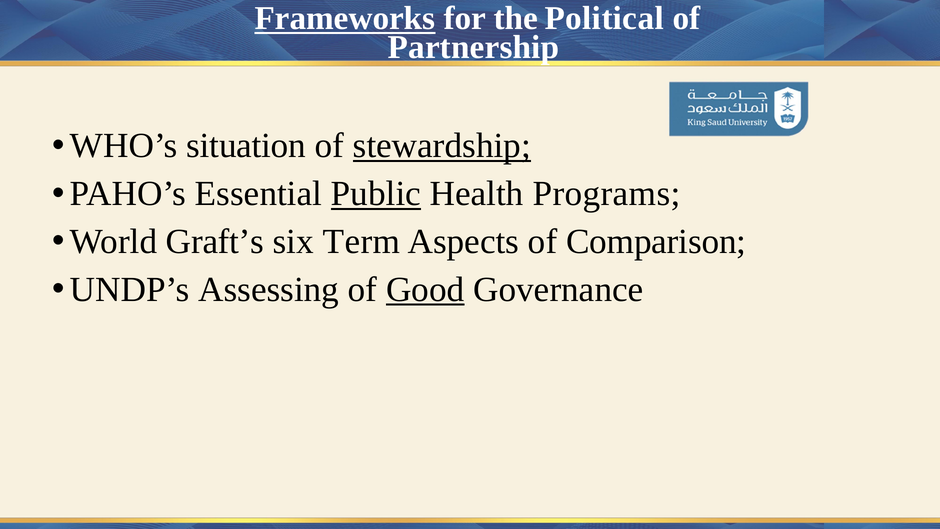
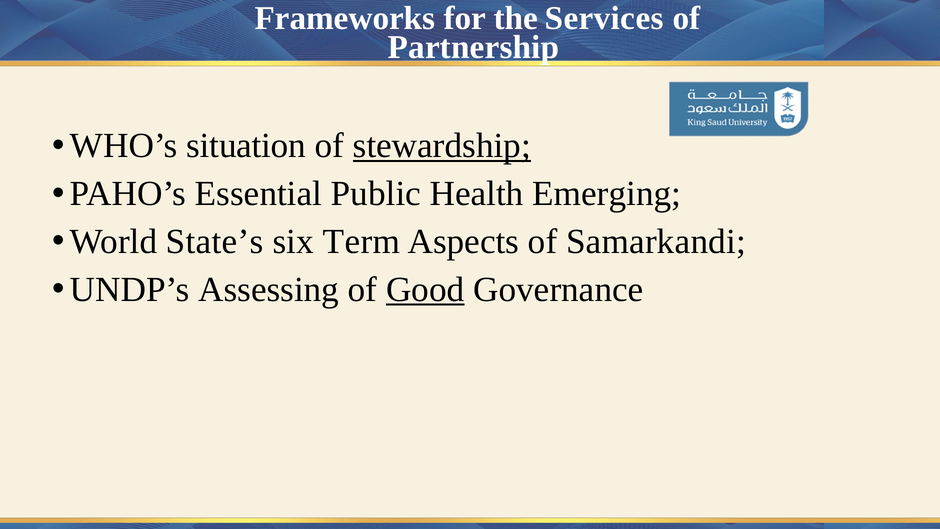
Frameworks underline: present -> none (345, 18)
Political: Political -> Services (604, 18)
Public underline: present -> none (376, 194)
Programs: Programs -> Emerging (607, 194)
Graft’s: Graft’s -> State’s (215, 241)
Comparison: Comparison -> Samarkandi (656, 241)
